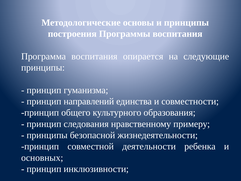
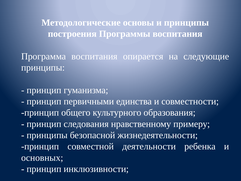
направлений: направлений -> первичными (89, 101)
